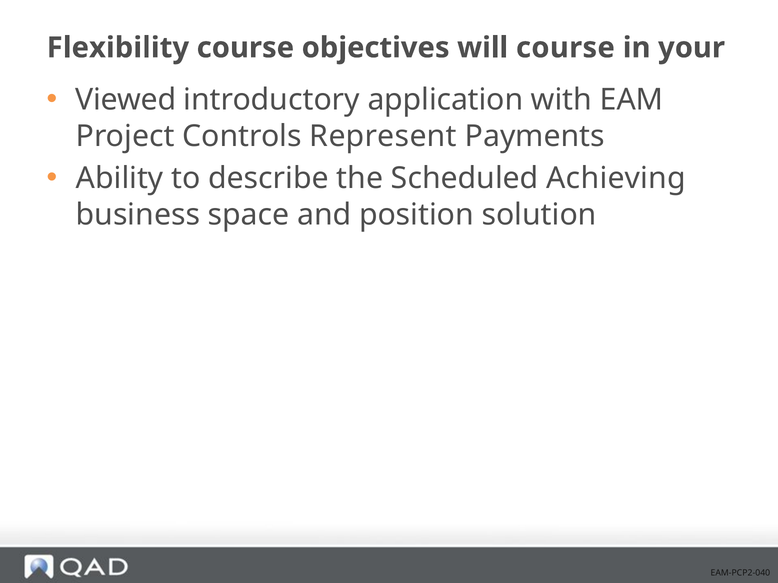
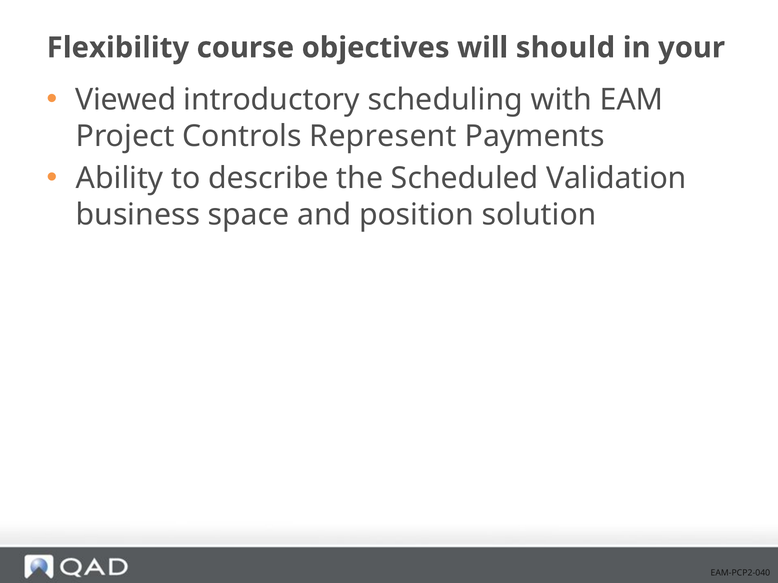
will course: course -> should (565, 48)
application: application -> scheduling (445, 100)
Achieving: Achieving -> Validation (616, 179)
